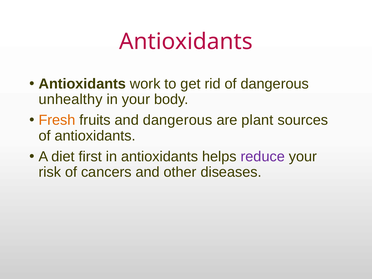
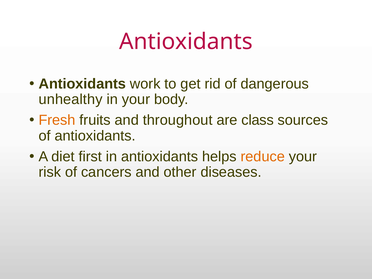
and dangerous: dangerous -> throughout (178, 120)
plant: plant -> class (258, 120)
reduce colour: purple -> orange (263, 157)
